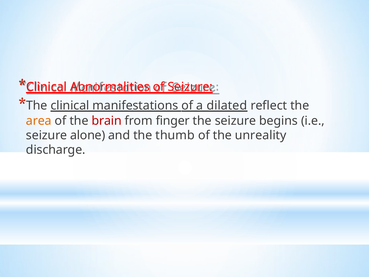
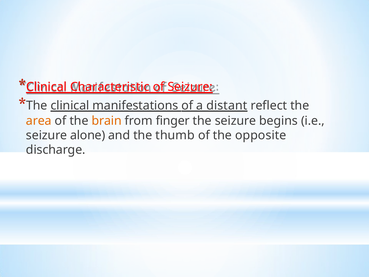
Abnormalities: Abnormalities -> Characteristic (110, 87)
dilated: dilated -> distant (227, 105)
brain colour: red -> orange (107, 121)
unreality: unreality -> opposite (261, 135)
